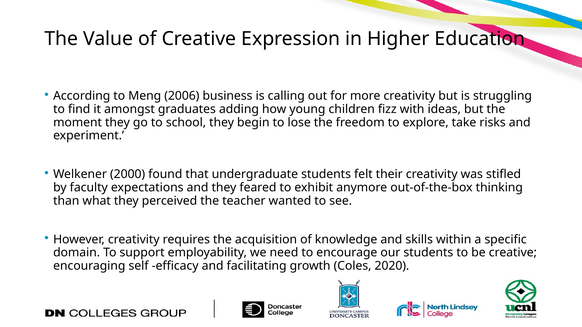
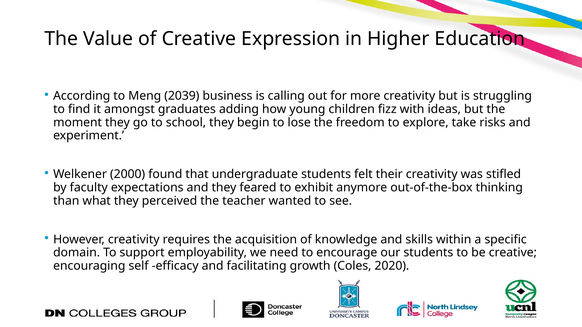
2006: 2006 -> 2039 (182, 96)
